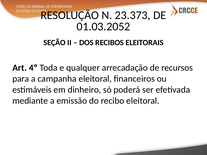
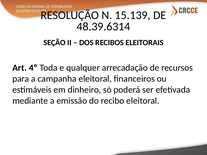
23.373: 23.373 -> 15.139 (133, 15)
01.03.2052: 01.03.2052 -> 48.39.6314 (103, 27)
